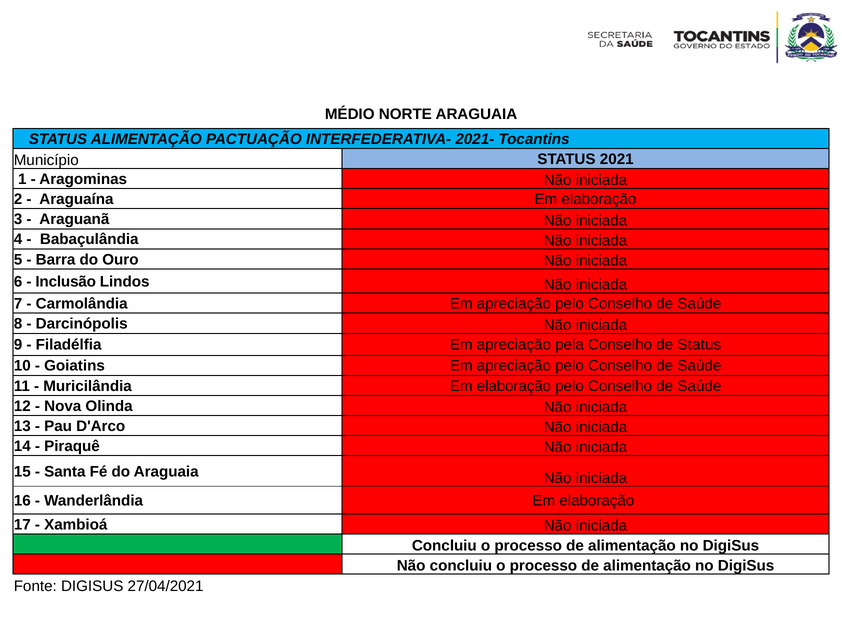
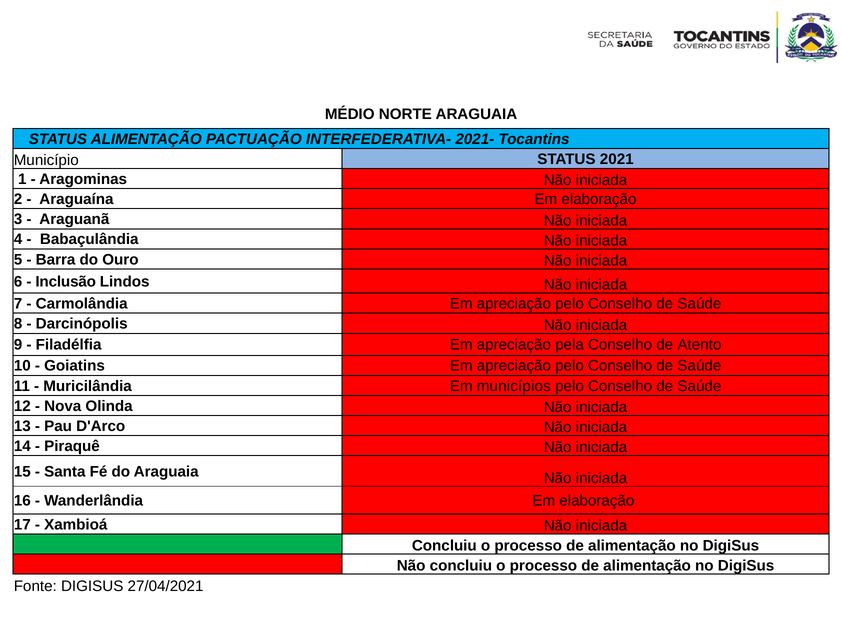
de Status: Status -> Atento (699, 345)
Muricilândia Em elaboração: elaboração -> municípios (514, 386)
